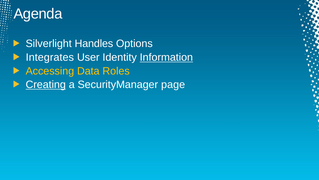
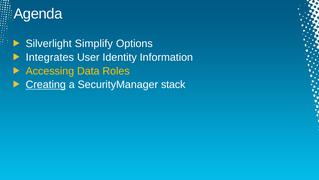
Handles: Handles -> Simplify (94, 44)
Information underline: present -> none (166, 57)
page: page -> stack (173, 84)
